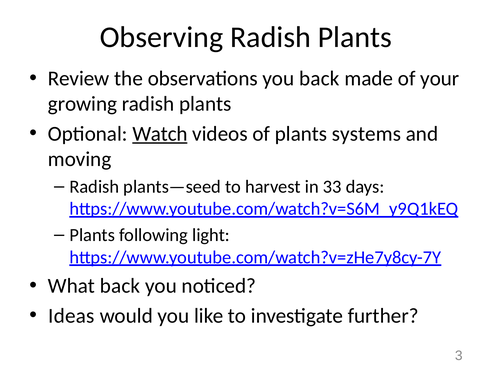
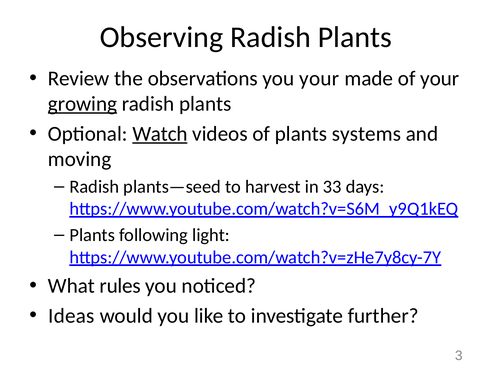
you back: back -> your (319, 79)
growing underline: none -> present (83, 104)
What back: back -> rules (120, 286)
